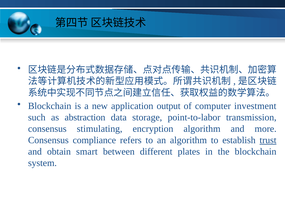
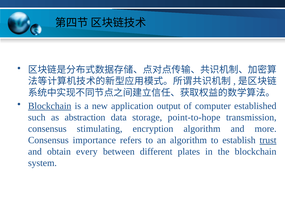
Blockchain underline: none -> present (50, 106)
investment: investment -> established (255, 106)
point-to-labor: point-to-labor -> point-to-hope (194, 117)
compliance: compliance -> importance (94, 140)
smart: smart -> every (87, 151)
